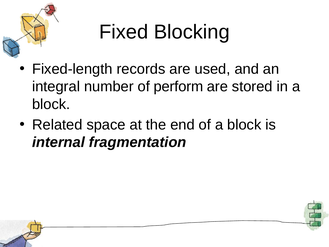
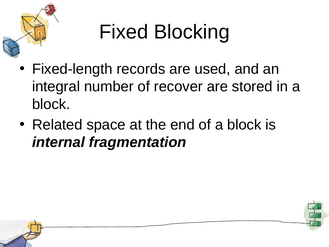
perform: perform -> recover (178, 87)
